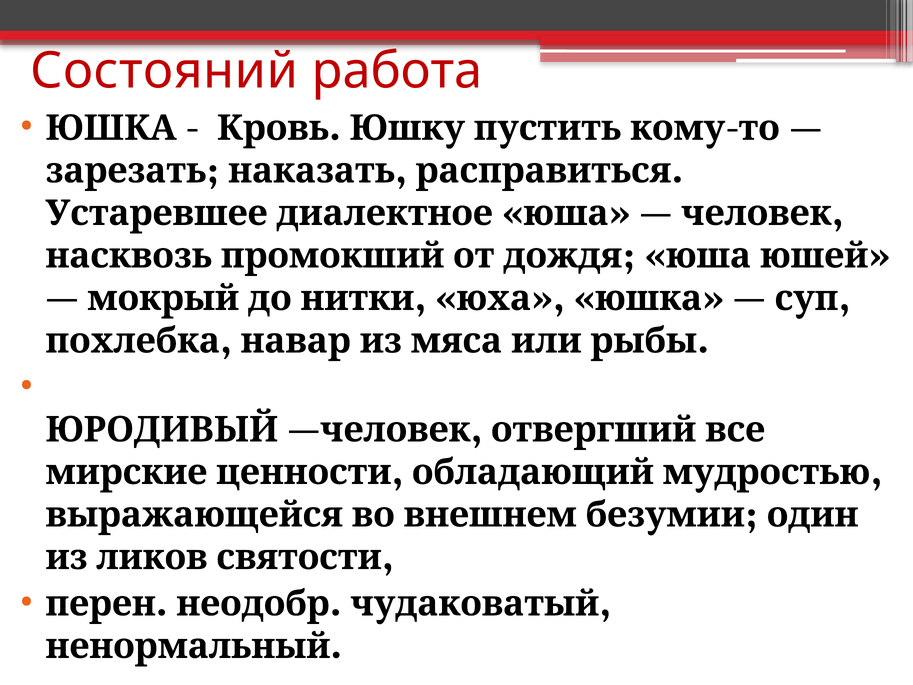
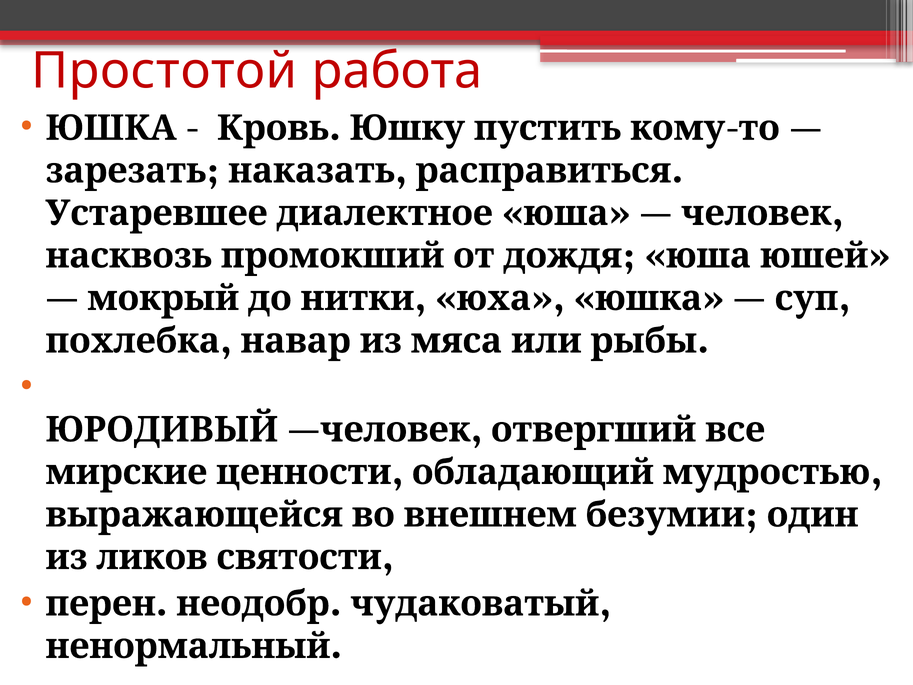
Состояний: Состояний -> Простотой (164, 71)
